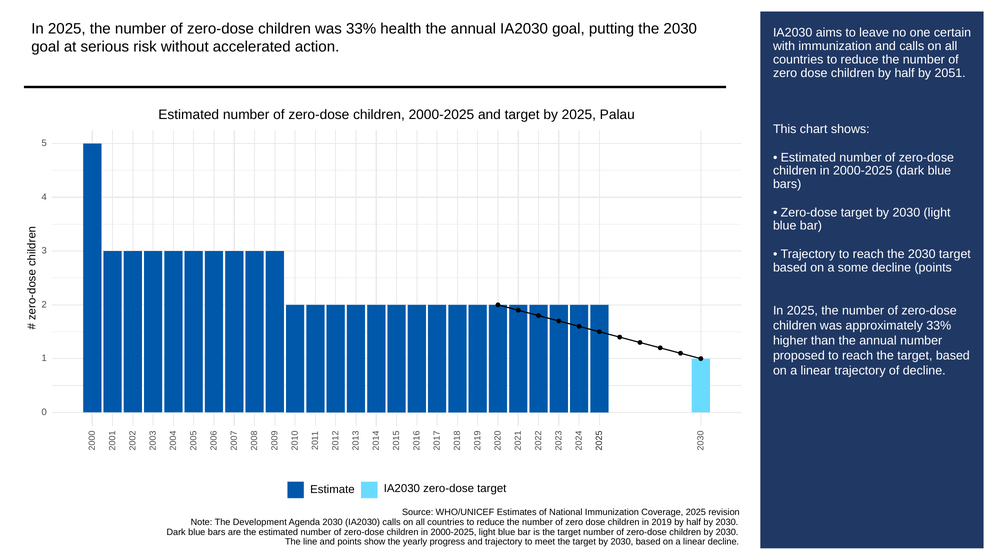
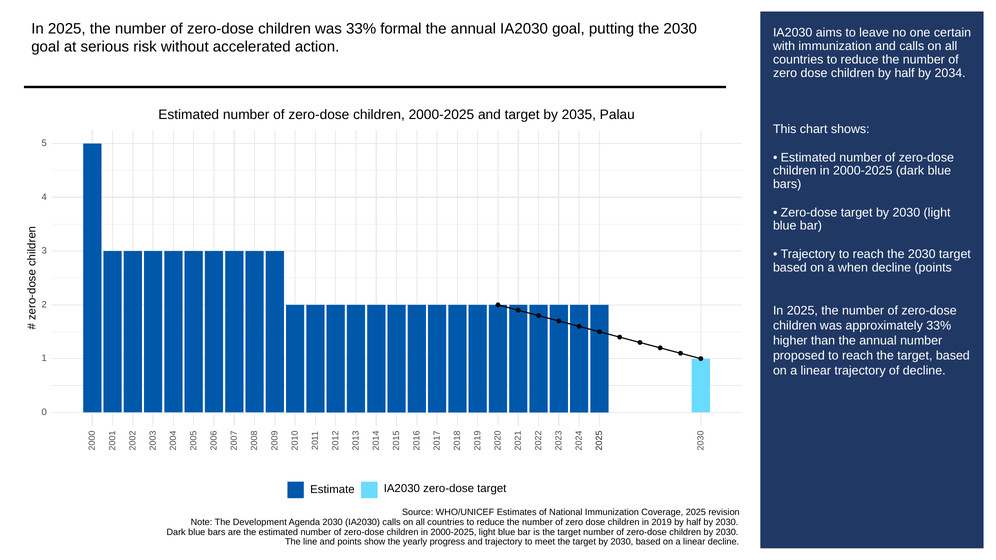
health: health -> formal (401, 29)
2051: 2051 -> 2034 (950, 73)
by 2025: 2025 -> 2035 (579, 115)
some: some -> when (853, 268)
